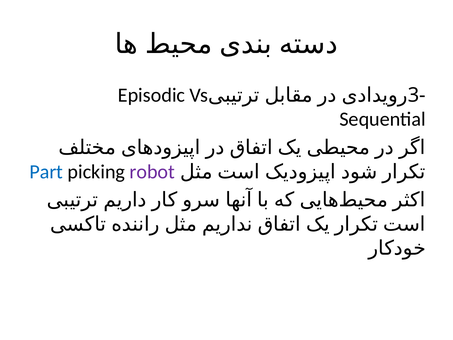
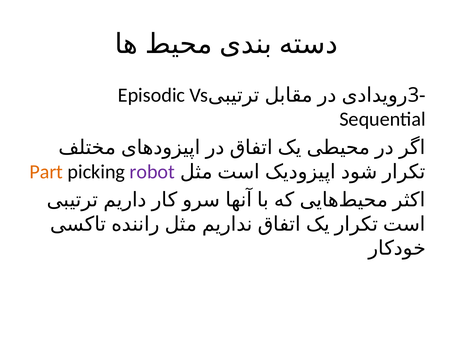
Part colour: blue -> orange (46, 172)
